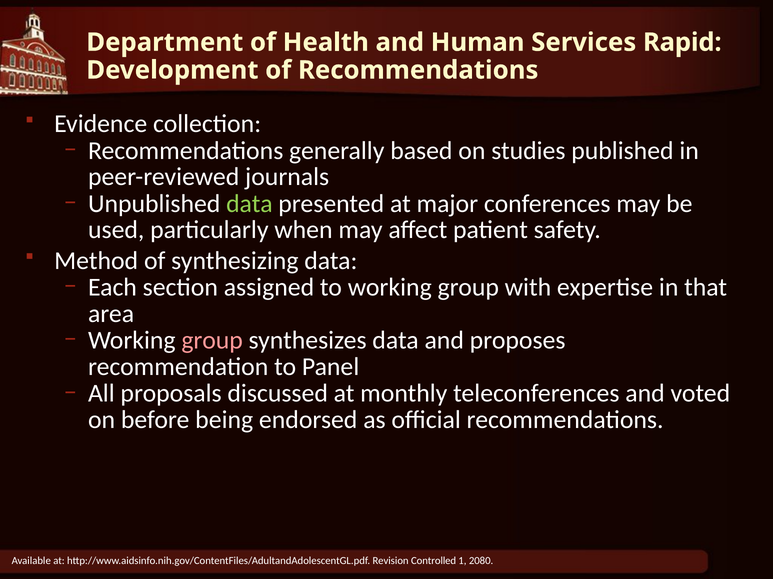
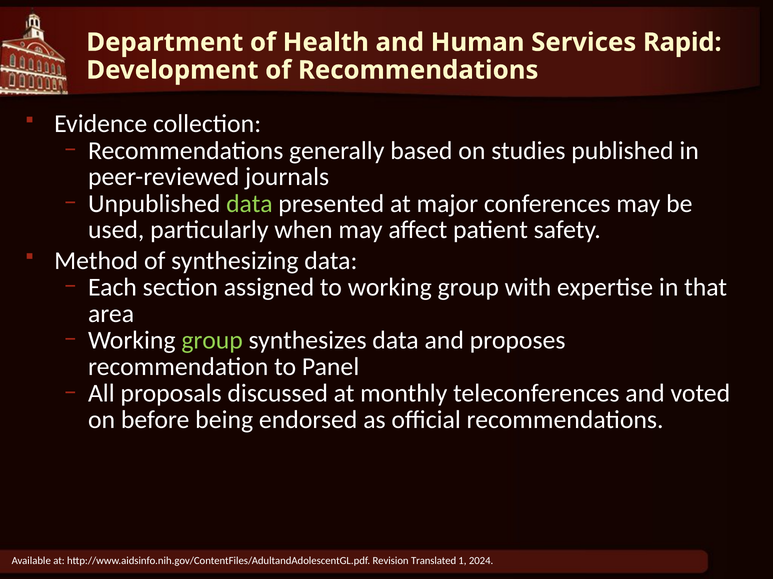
group colour: pink -> light green (212, 341)
Controlled: Controlled -> Translated (434, 561)
2080: 2080 -> 2024 (481, 561)
